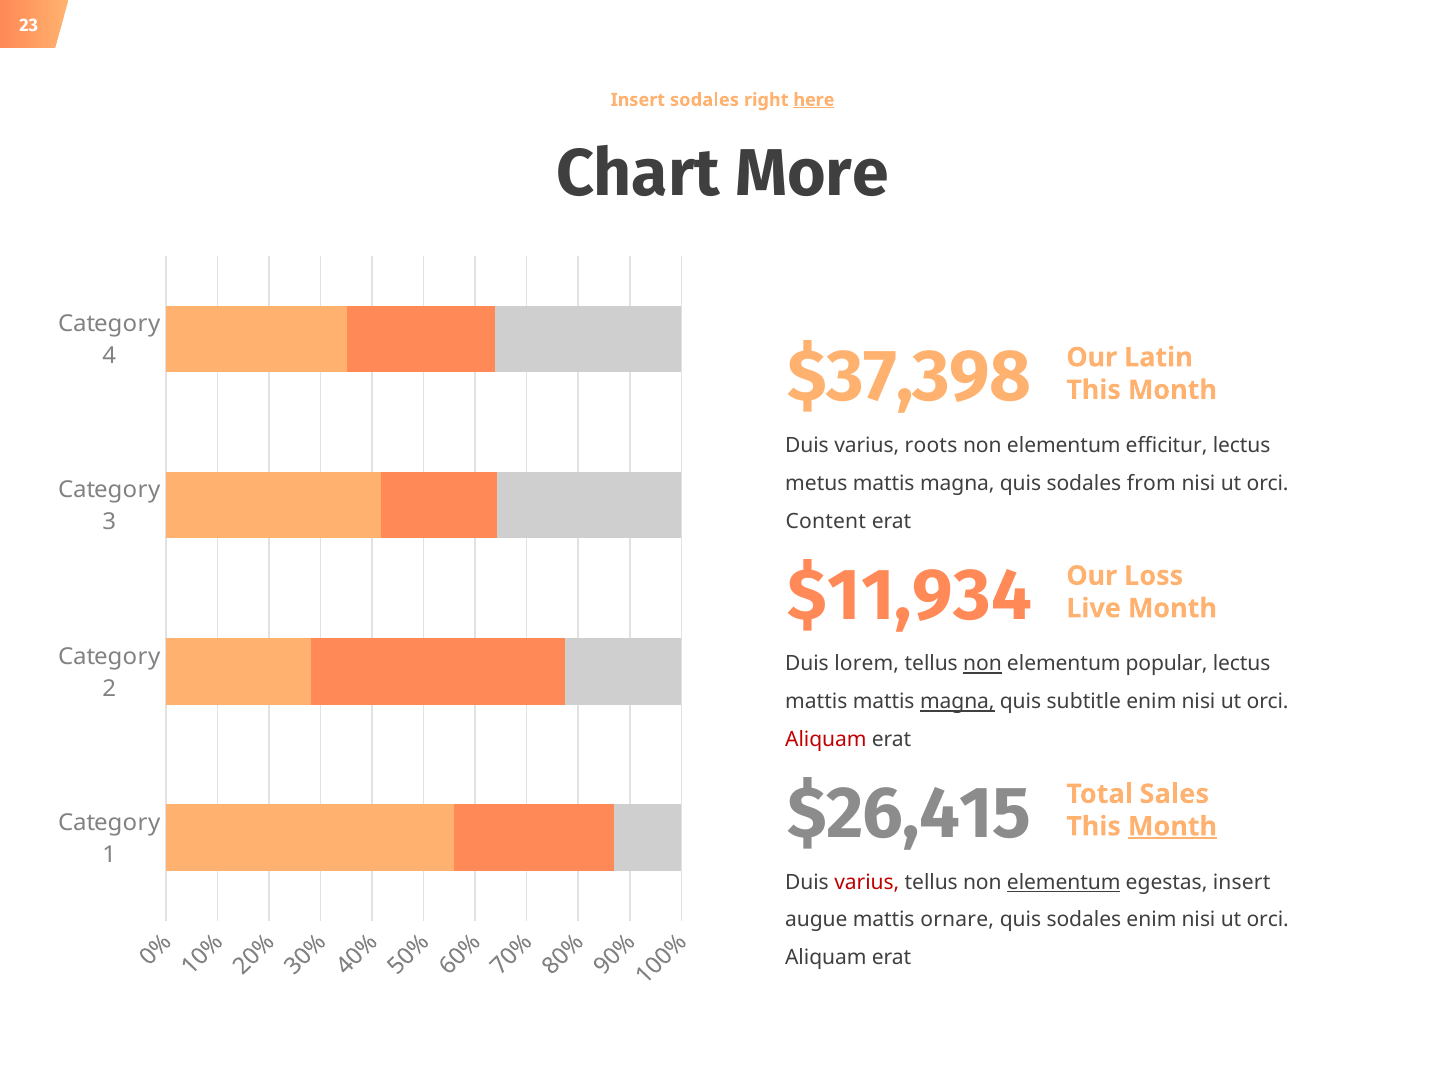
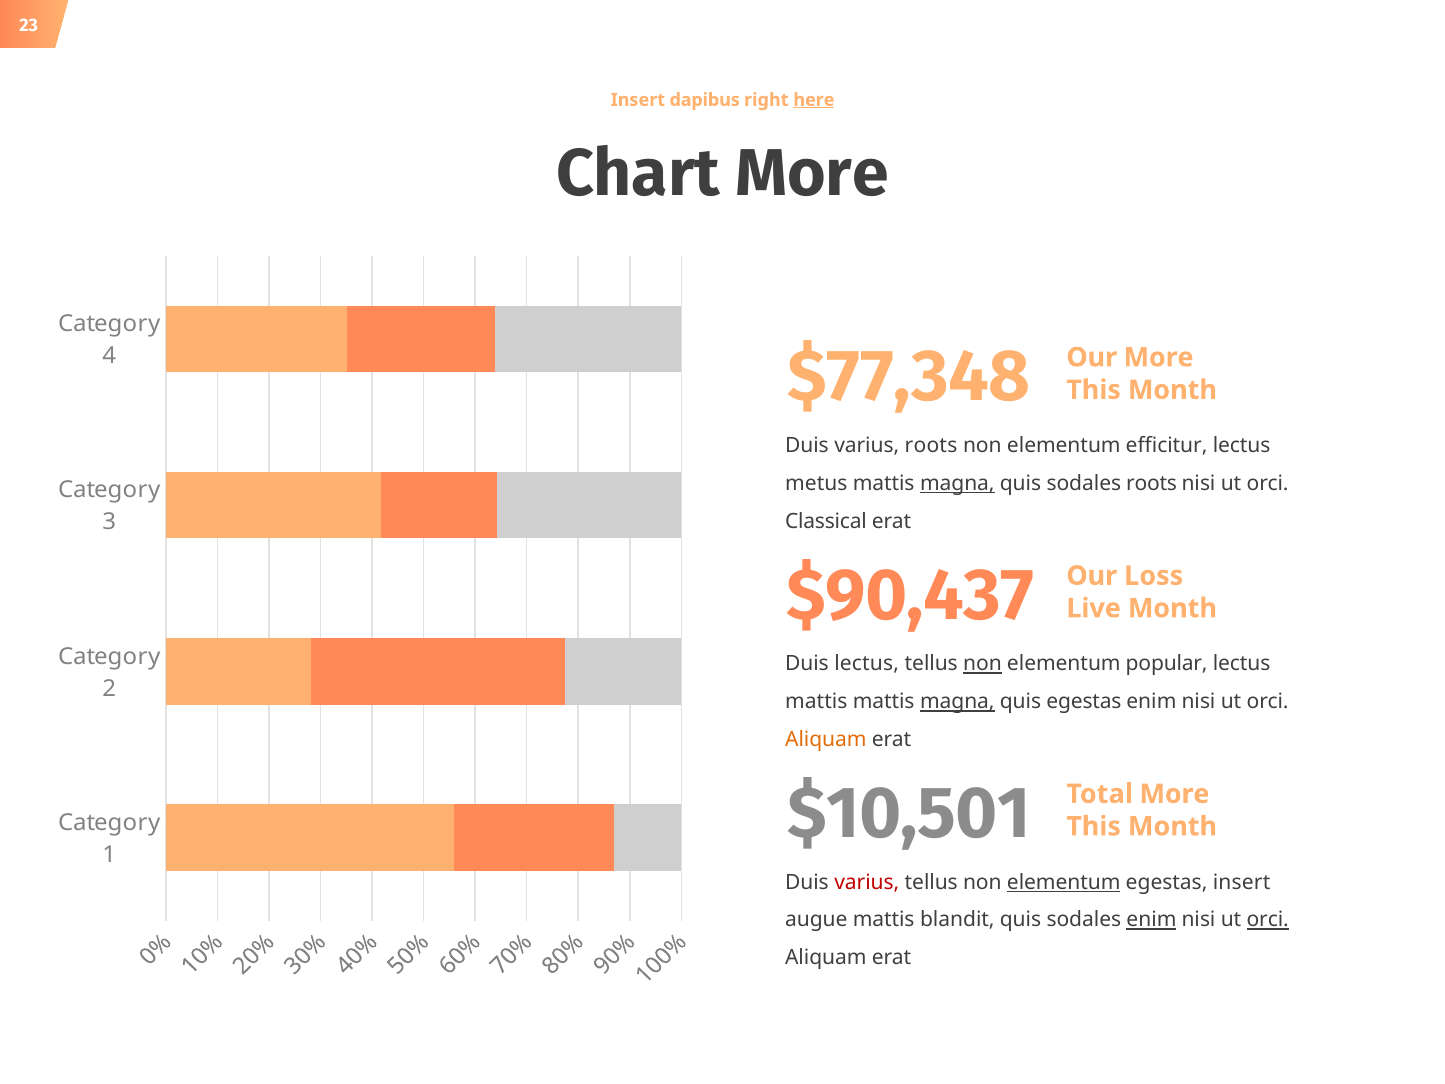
Insert sodales: sodales -> dapibus (705, 100)
$37,398: $37,398 -> $77,348 (909, 377)
Our Latin: Latin -> More (1159, 357)
magna underline: none -> present (957, 483)
sodales from: from -> roots (1152, 483)
Content: Content -> Classical (826, 521)
$11,934: $11,934 -> $90,437 (910, 595)
Duis lorem: lorem -> lectus (867, 664)
quis subtitle: subtitle -> egestas (1084, 702)
Aliquam colour: red -> orange (826, 740)
$26,415: $26,415 -> $10,501 (909, 813)
Total Sales: Sales -> More (1174, 794)
Month underline: present -> none (1173, 826)
ornare: ornare -> blandit (957, 920)
enim underline: none -> present (1151, 920)
orci underline: none -> present (1268, 920)
